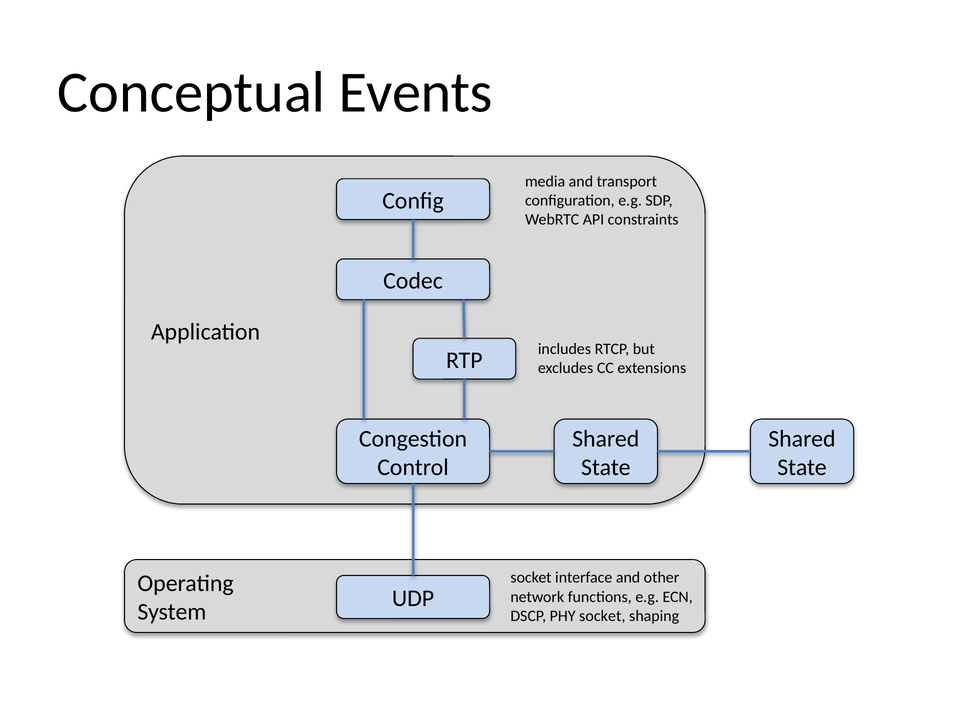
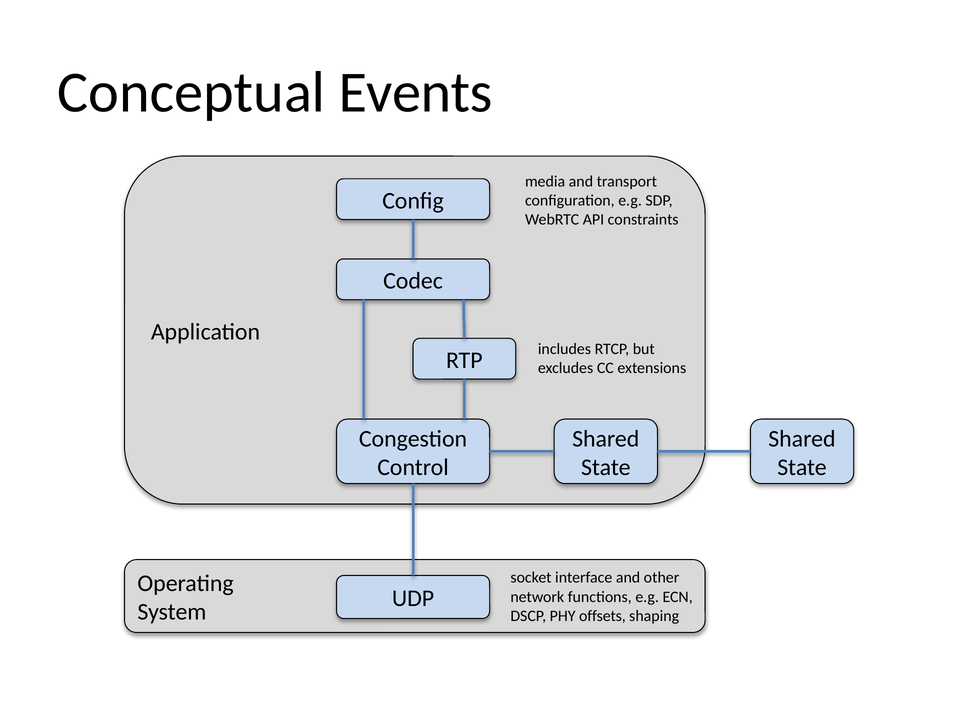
PHY socket: socket -> offsets (602, 616)
